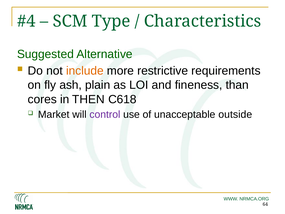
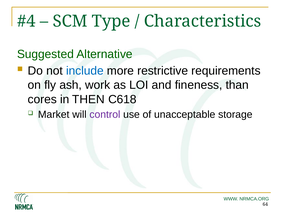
include colour: orange -> blue (85, 71)
plain: plain -> work (98, 85)
outside: outside -> storage (235, 114)
